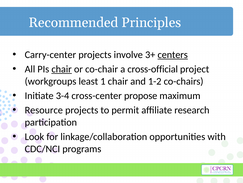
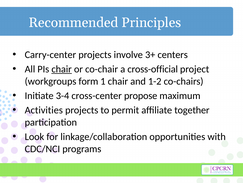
centers underline: present -> none (173, 55)
least: least -> form (88, 81)
Resource: Resource -> Activities (44, 110)
research: research -> together (192, 110)
